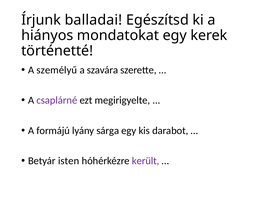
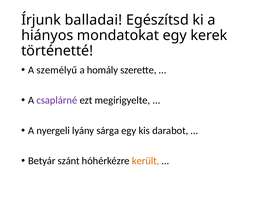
szavára: szavára -> homály (103, 70)
formájú: formájú -> nyergeli (53, 130)
isten: isten -> szánt (69, 160)
került colour: purple -> orange (146, 160)
